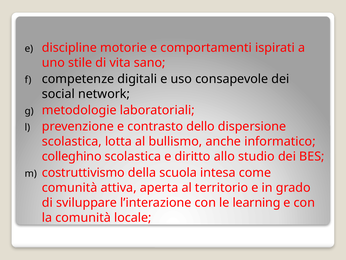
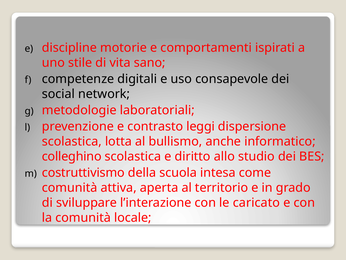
dello: dello -> leggi (201, 126)
learning: learning -> caricato (256, 202)
